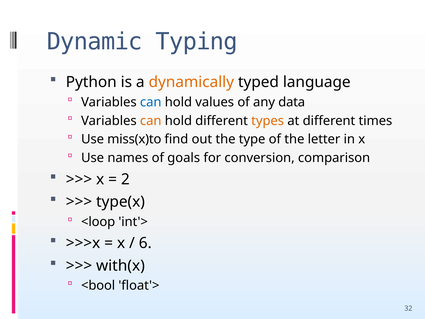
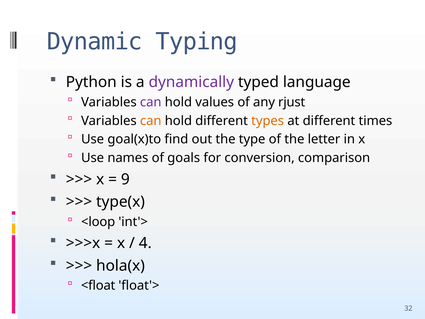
dynamically colour: orange -> purple (191, 82)
can colour: blue -> purple (151, 102)
data: data -> rjust (292, 102)
miss(x)to: miss(x)to -> goal(x)to (134, 139)
2: 2 -> 9 (125, 179)
6: 6 -> 4 (145, 243)
with(x: with(x -> hola(x (120, 265)
<bool: <bool -> <float (98, 285)
